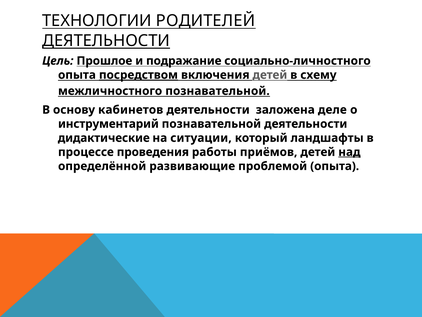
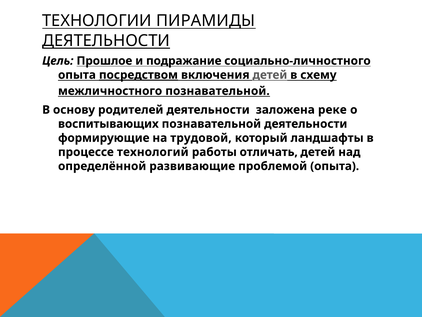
РОДИТЕЛЕЙ: РОДИТЕЛЕЙ -> ПИРАМИДЫ (206, 21)
кабинетов: кабинетов -> родителей (131, 110)
деле: деле -> реке (332, 110)
инструментарий: инструментарий -> воспитывающих (108, 124)
дидактические: дидактические -> формирующие (104, 138)
ситуации: ситуации -> трудовой (201, 138)
проведения: проведения -> технологий (153, 152)
приёмов: приёмов -> отличать (269, 152)
над underline: present -> none (349, 152)
